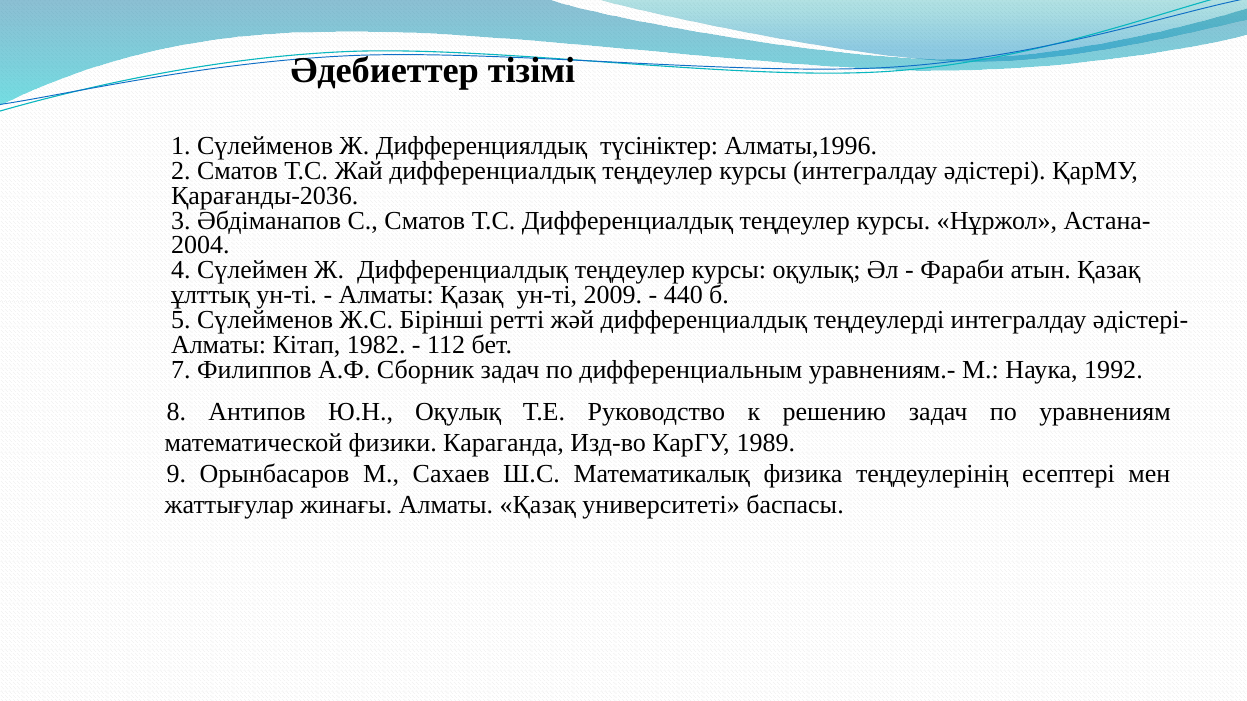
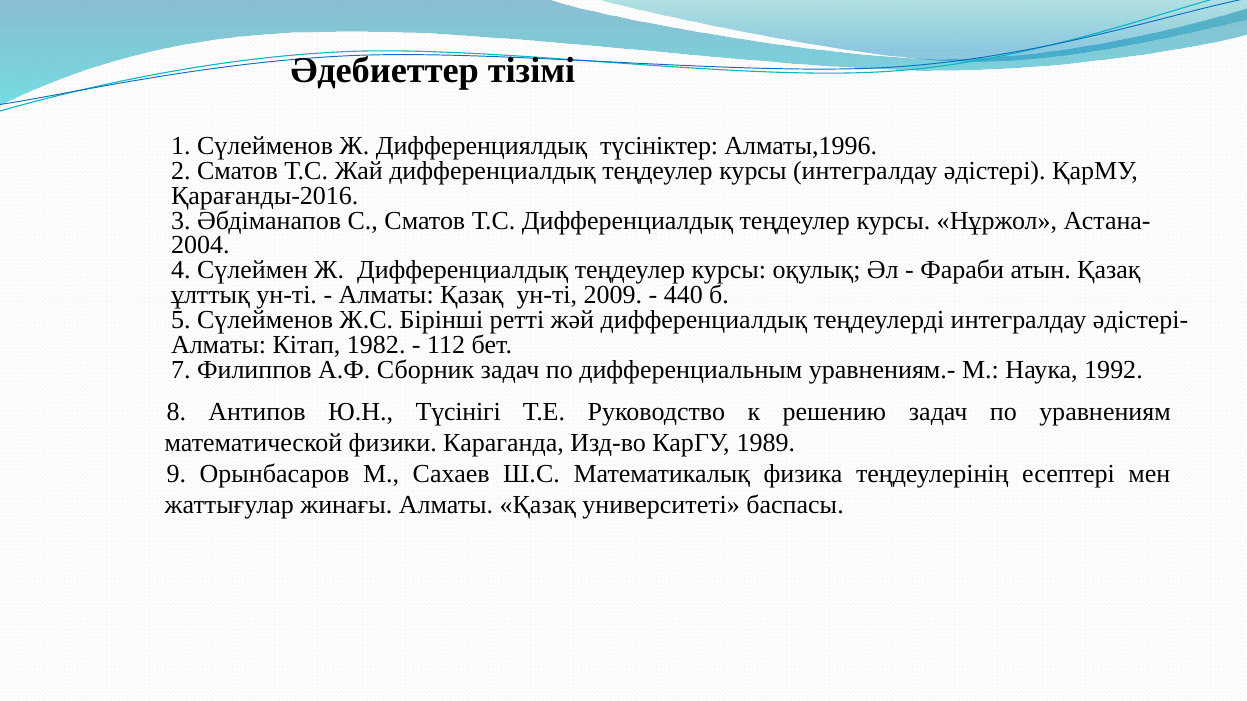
Қарағанды-2036: Қарағанды-2036 -> Қарағанды-2016 (265, 196)
Ю.Н Оқулық: Оқулық -> Түсінігі (458, 412)
